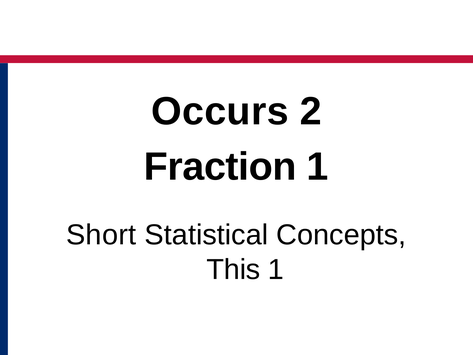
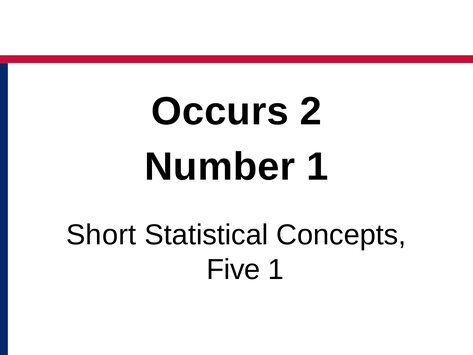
Fraction: Fraction -> Number (220, 167)
This: This -> Five (233, 269)
